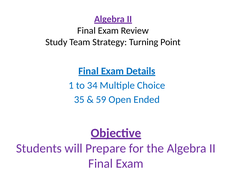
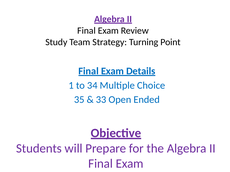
59: 59 -> 33 (101, 100)
